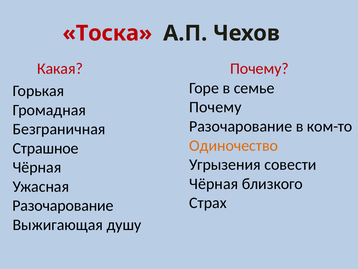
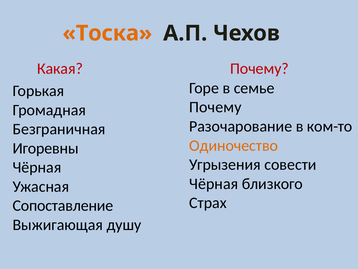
Тоска colour: red -> orange (107, 33)
Страшное: Страшное -> Игоревны (46, 148)
Разочарование: Разочарование -> Сопоставление (63, 205)
